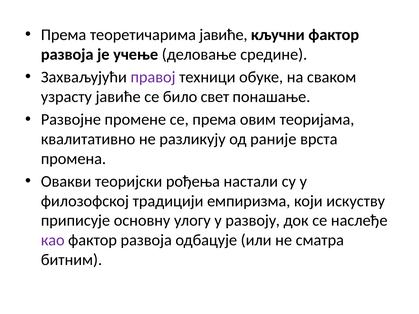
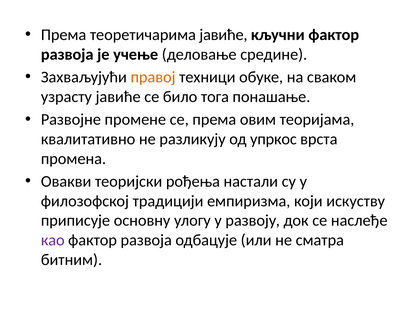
правој colour: purple -> orange (153, 77)
свет: свет -> тога (215, 97)
раније: раније -> упркос (273, 139)
